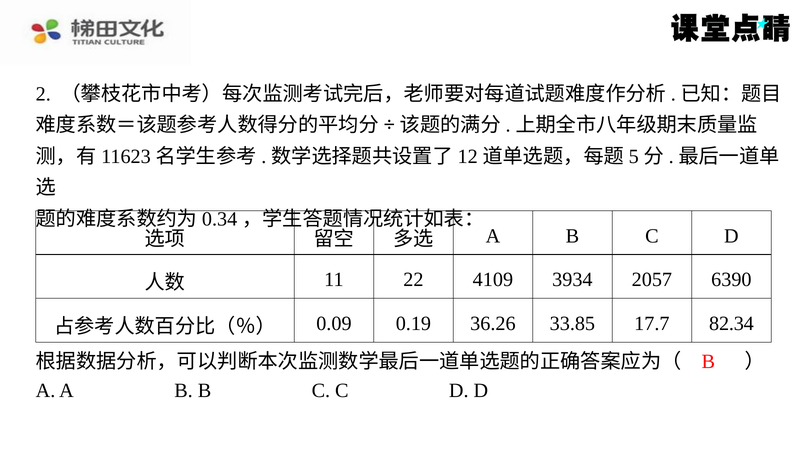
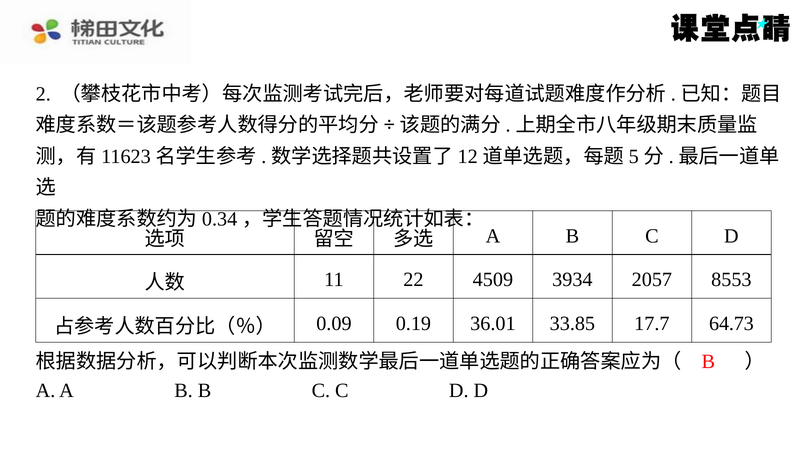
4109: 4109 -> 4509 (493, 280)
6390: 6390 -> 8553 (731, 280)
36.26: 36.26 -> 36.01 (493, 324)
82.34: 82.34 -> 64.73 (731, 324)
